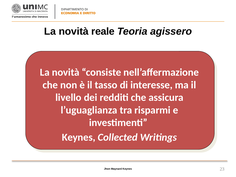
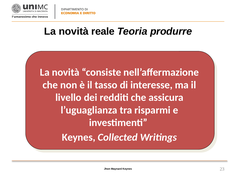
agissero: agissero -> produrre (171, 31)
